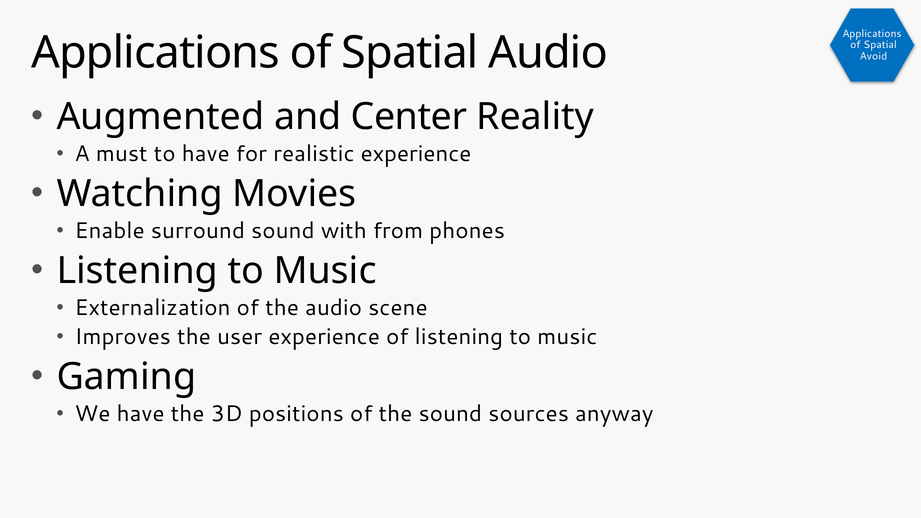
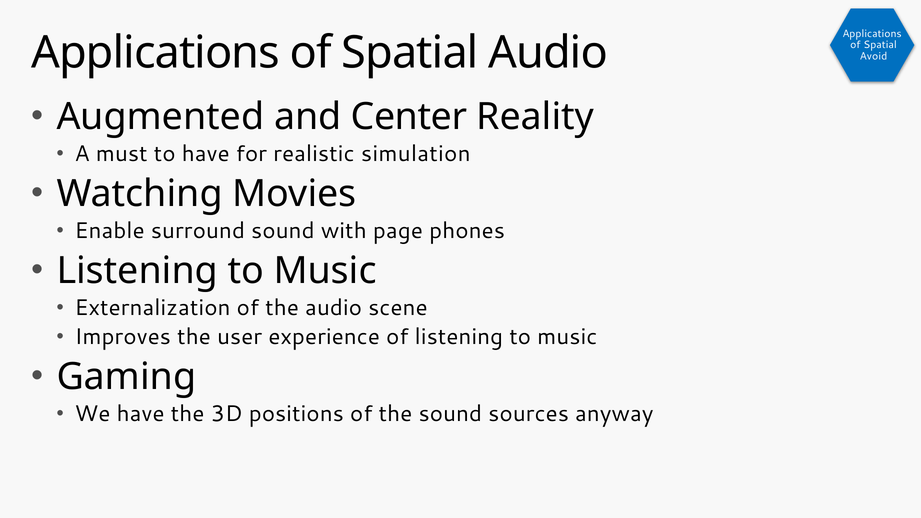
realistic experience: experience -> simulation (416, 154)
from: from -> page (398, 231)
